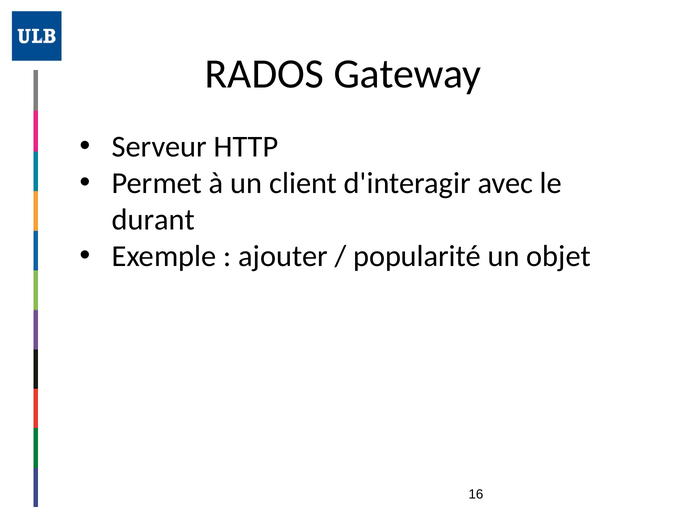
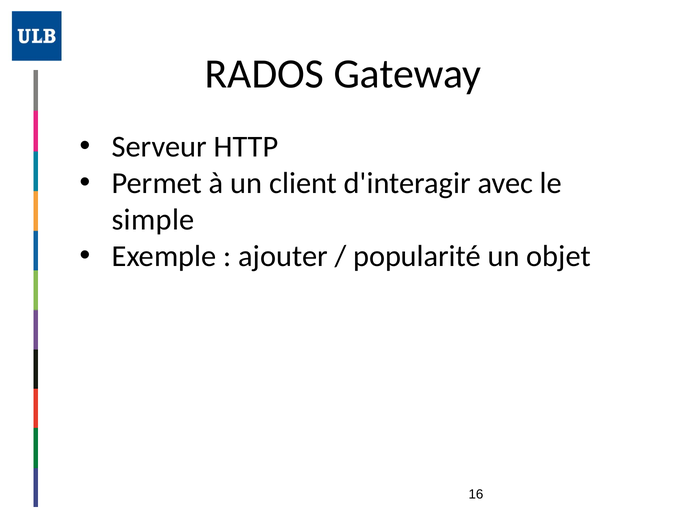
durant: durant -> simple (153, 220)
